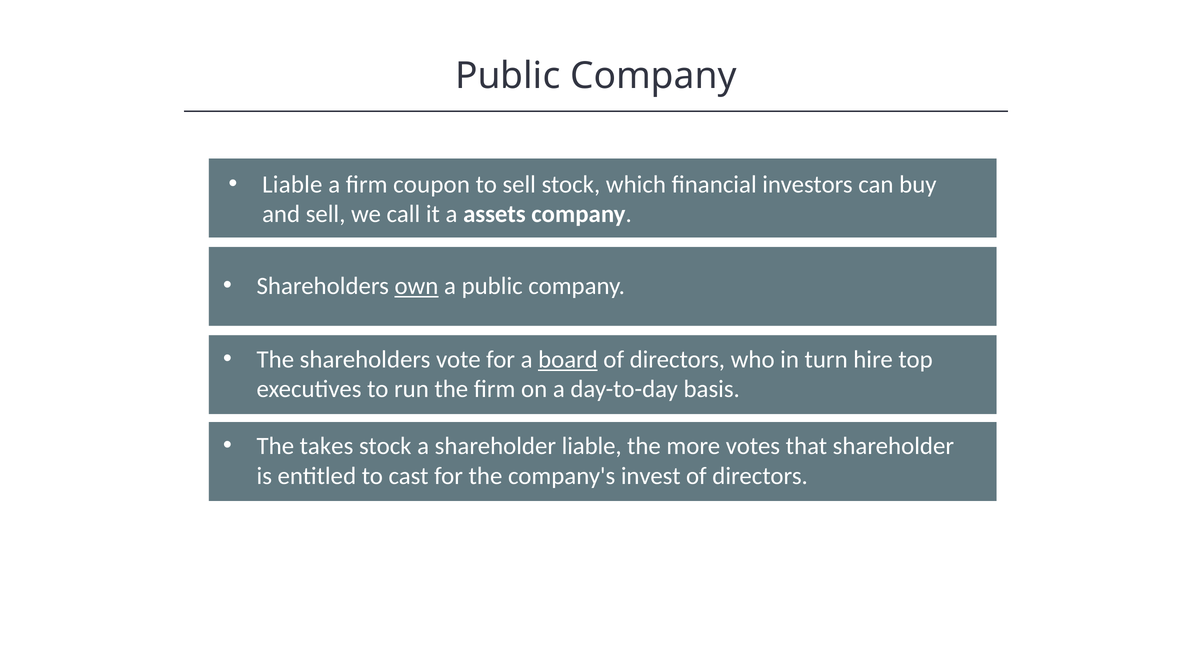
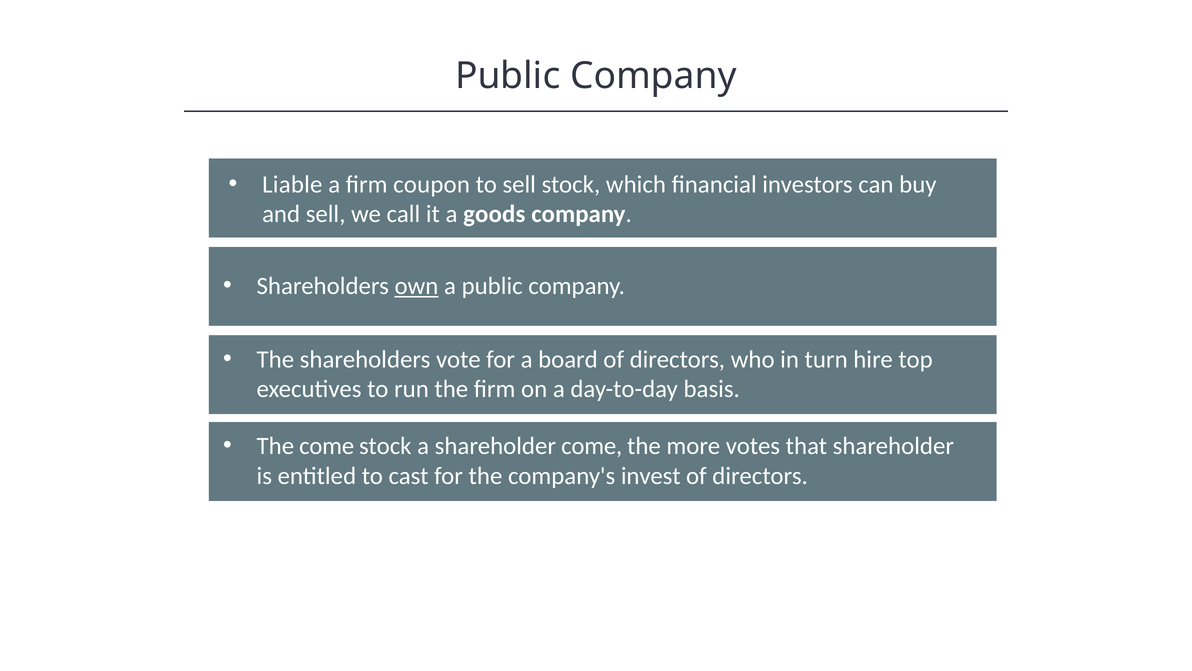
assets: assets -> goods (494, 214)
board underline: present -> none (568, 359)
The takes: takes -> come (327, 446)
shareholder liable: liable -> come (592, 446)
